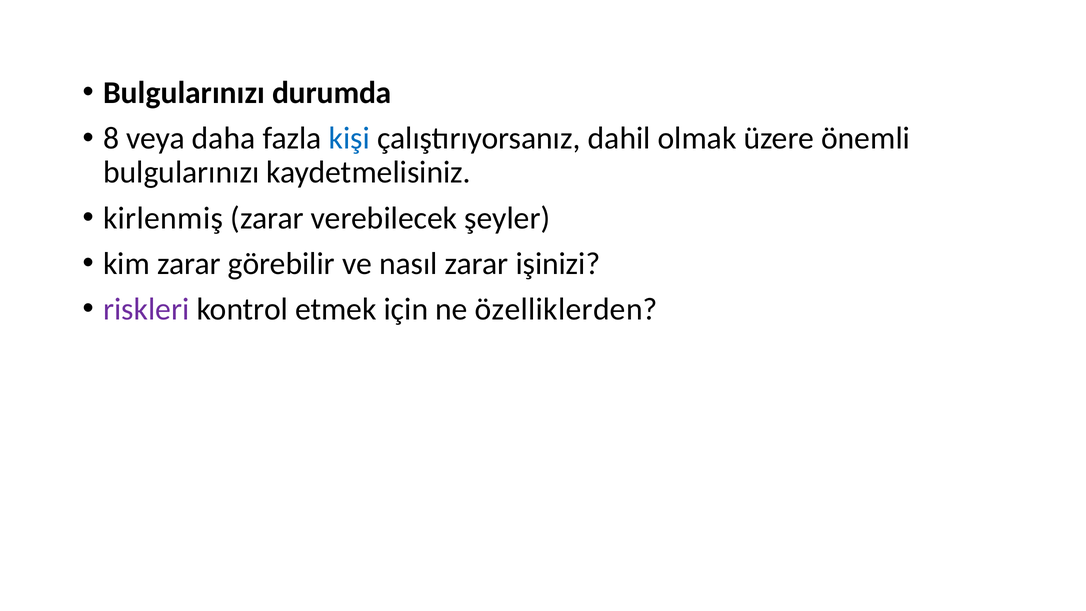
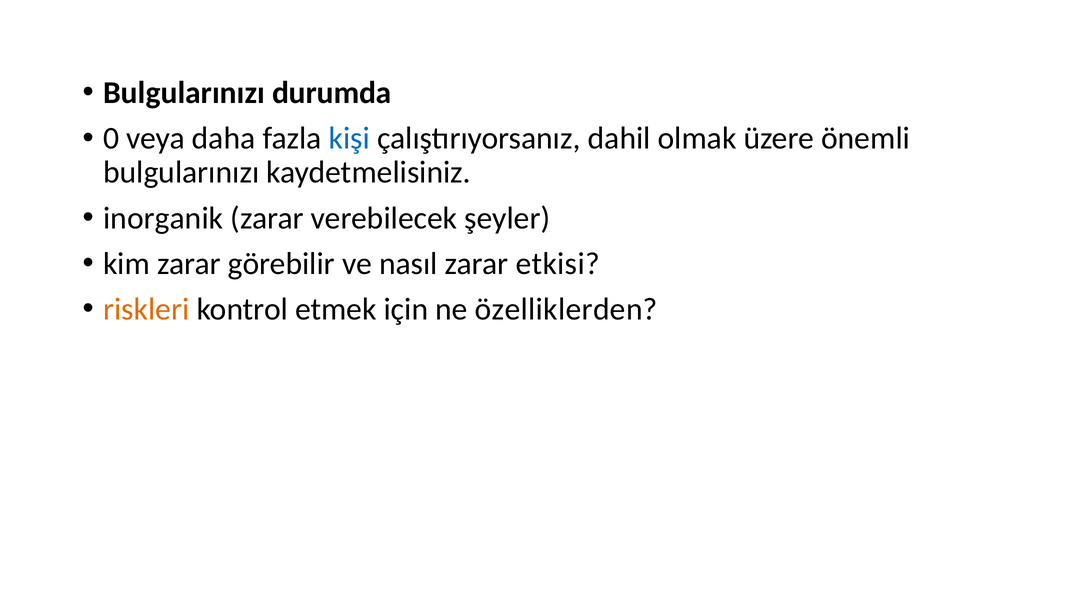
8: 8 -> 0 (111, 138)
kirlenmiş: kirlenmiş -> inorganik (163, 218)
işinizi: işinizi -> etkisi (558, 264)
riskleri colour: purple -> orange (146, 309)
